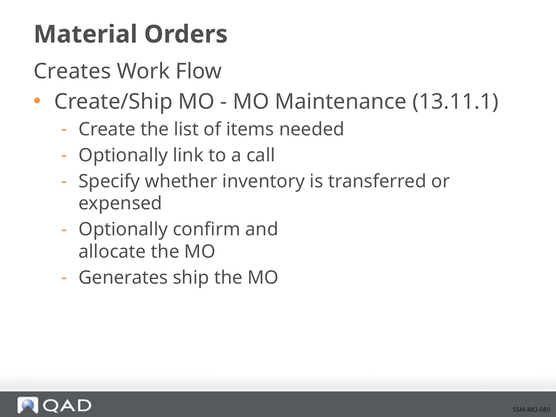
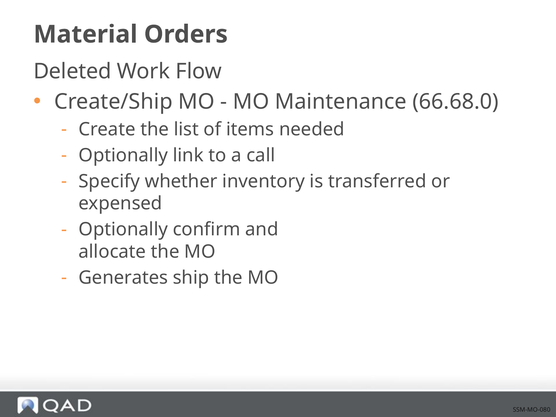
Creates: Creates -> Deleted (72, 71)
13.11.1: 13.11.1 -> 66.68.0 (456, 102)
